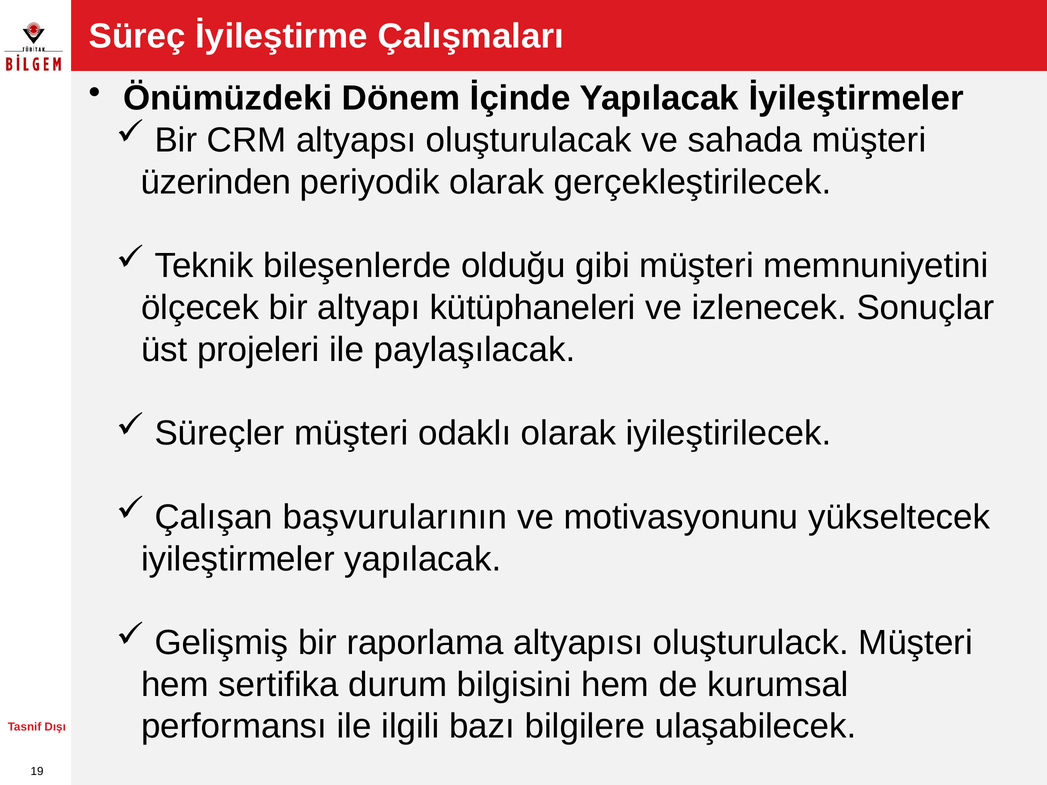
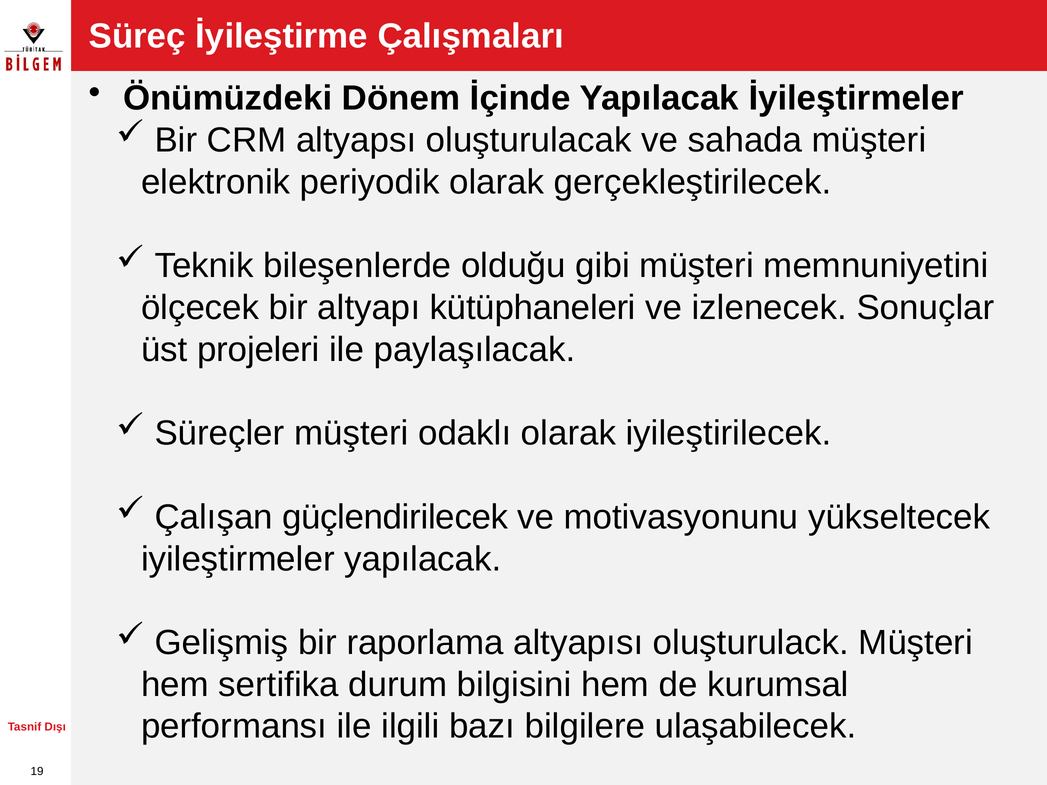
üzerinden: üzerinden -> elektronik (216, 182)
başvurularının: başvurularının -> güçlendirilecek (395, 517)
